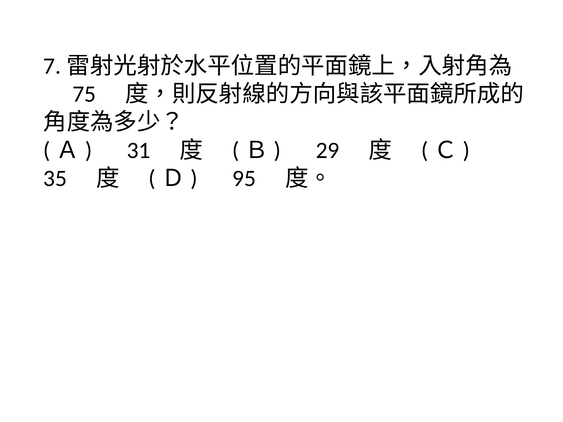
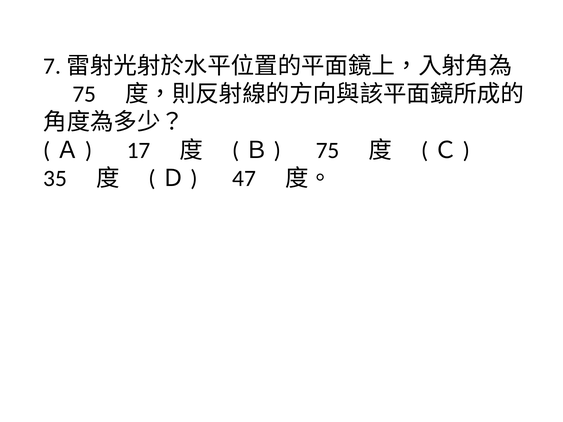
31: 31 -> 17 (139, 150)
Ｂ 29: 29 -> 75 (328, 150)
95: 95 -> 47 (244, 179)
